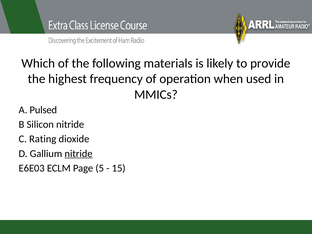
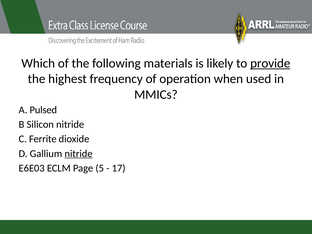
provide underline: none -> present (270, 63)
Rating: Rating -> Ferrite (43, 139)
15: 15 -> 17 (119, 168)
